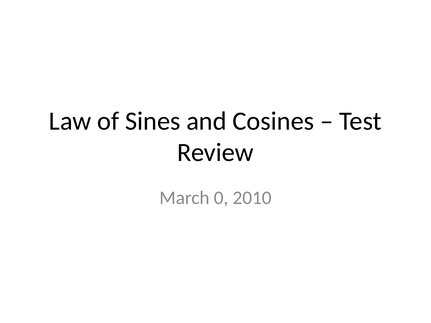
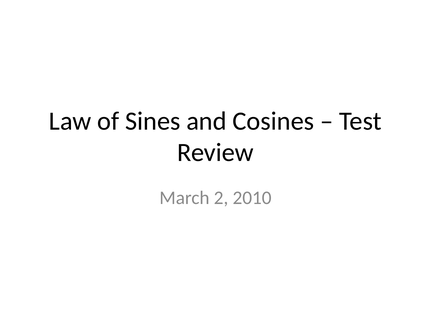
0: 0 -> 2 (221, 198)
